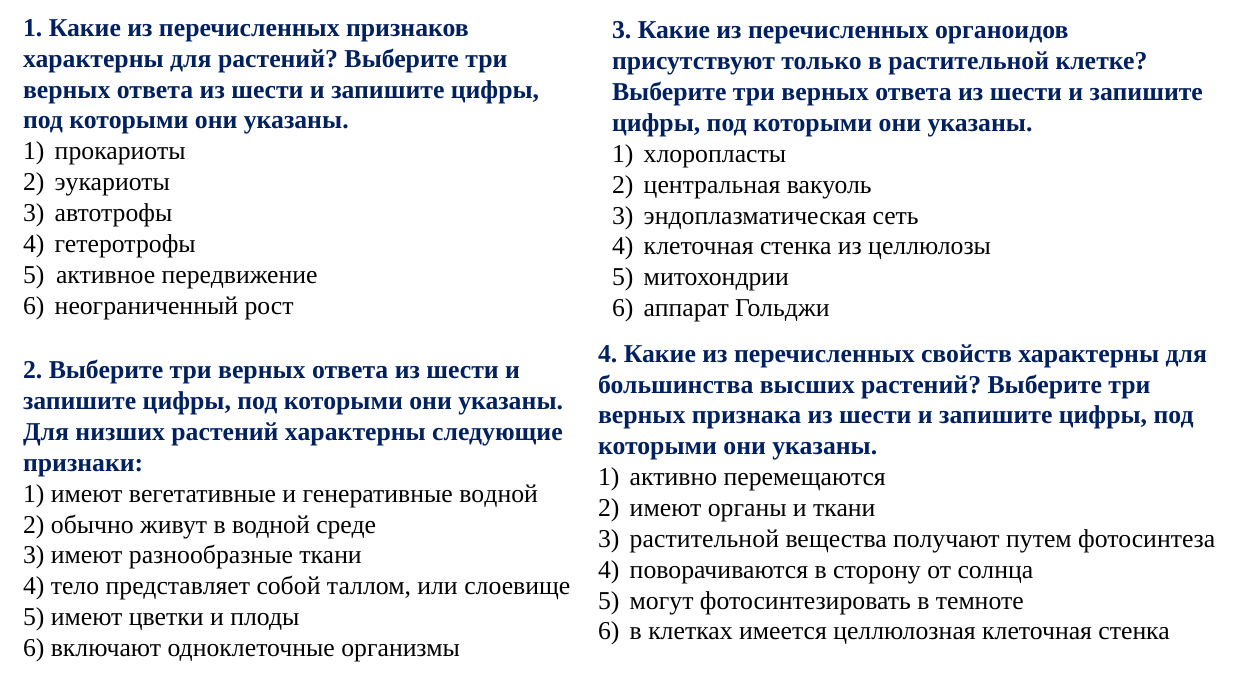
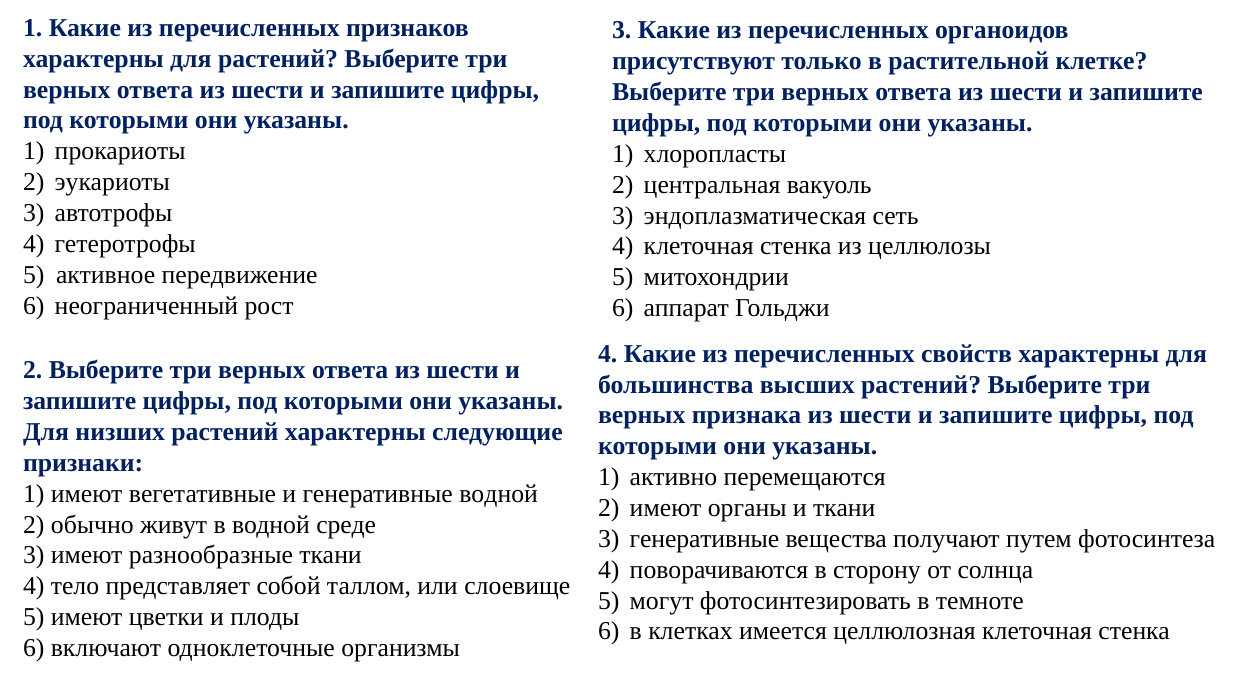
3 растительной: растительной -> генеративные (704, 539)
